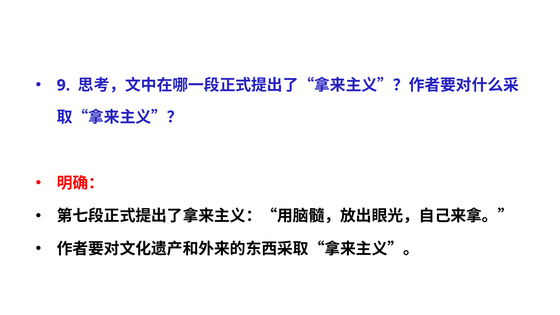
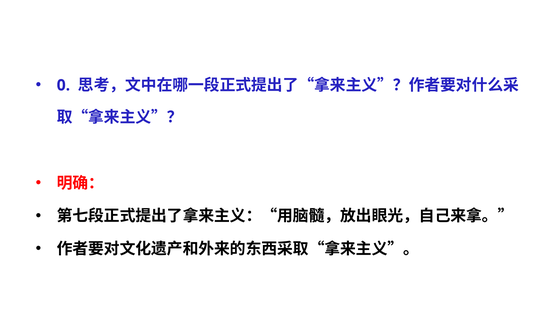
9: 9 -> 0 (63, 85)
